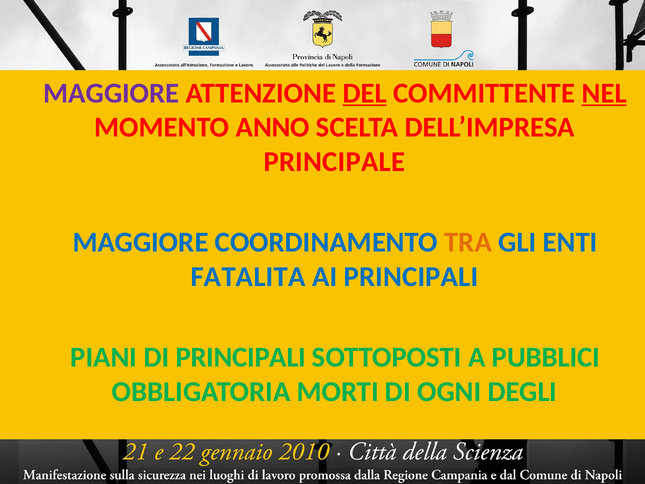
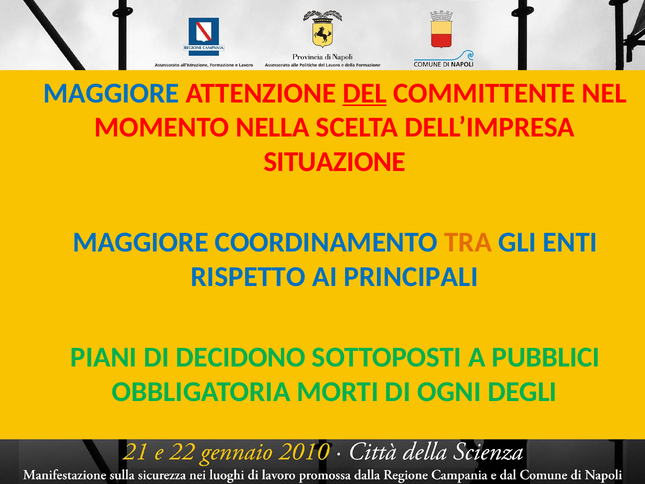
MAGGIORE colour: purple -> blue (111, 93)
NEL underline: present -> none (604, 93)
ANNO: ANNO -> NELLA (273, 127)
PRINCIPALE: PRINCIPALE -> SITUAZIONE (335, 162)
FATALITA: FATALITA -> RISPETTO (248, 277)
DI PRINCIPALI: PRINCIPALI -> DECIDONO (241, 357)
